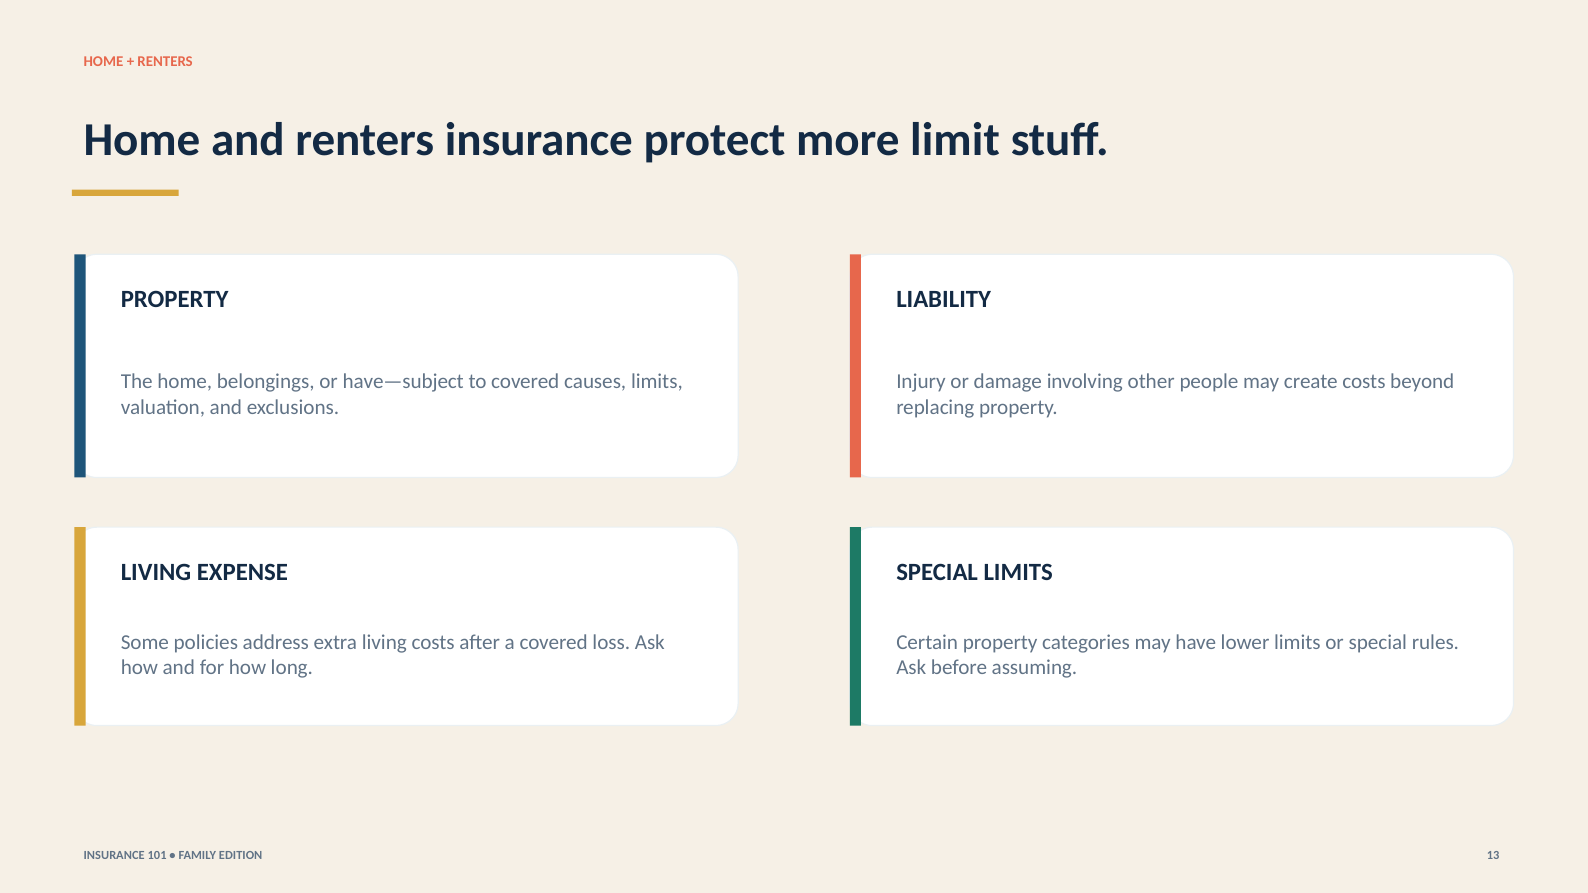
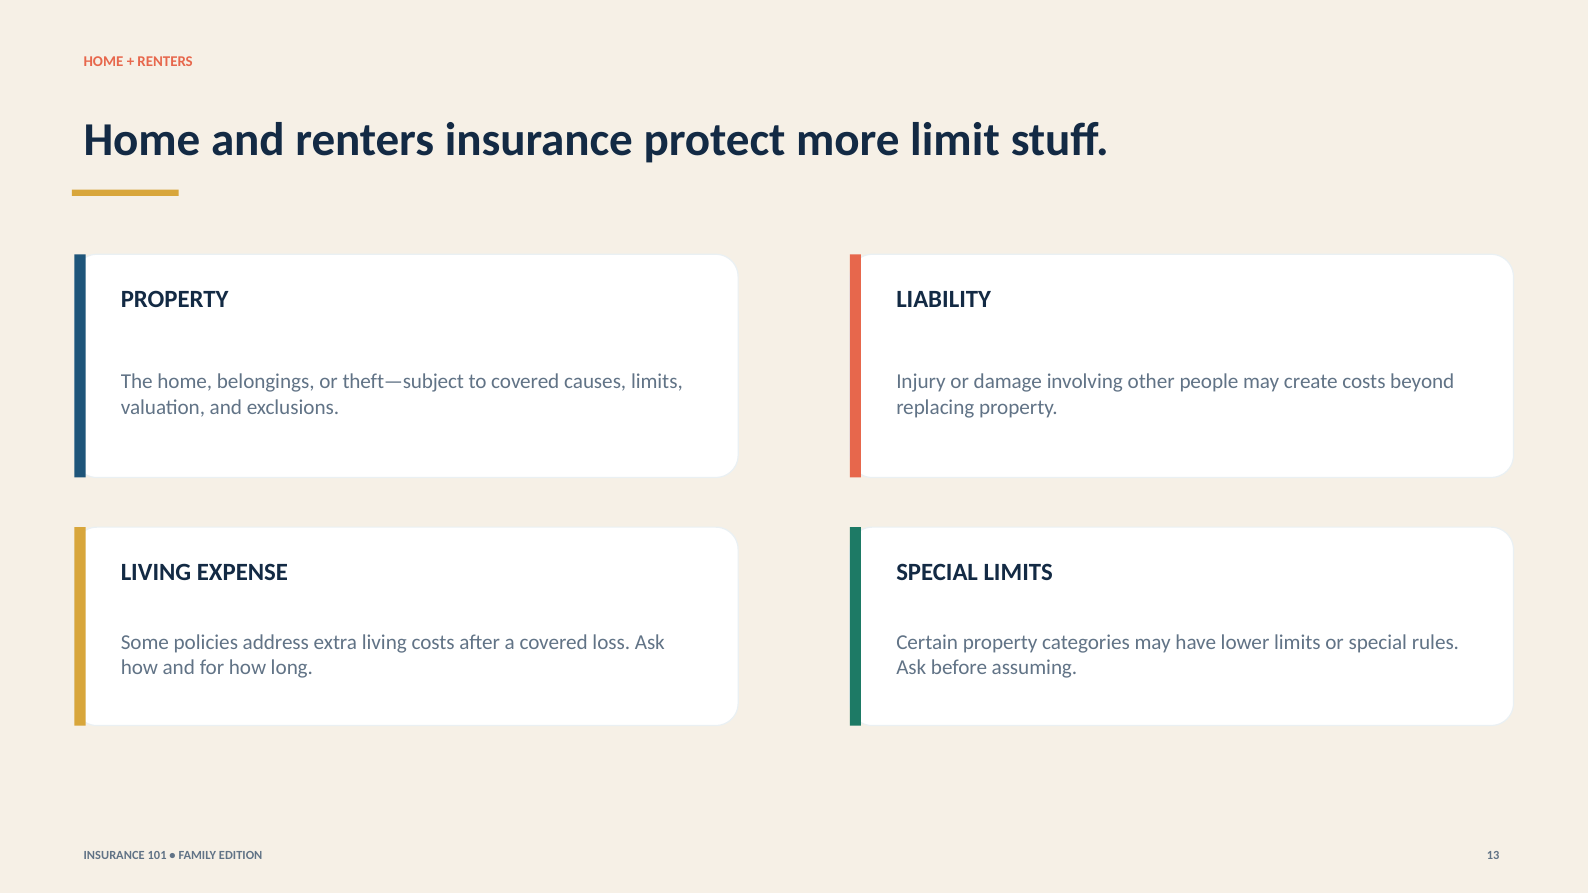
have—subject: have—subject -> theft—subject (403, 382)
